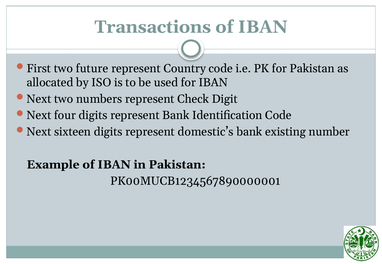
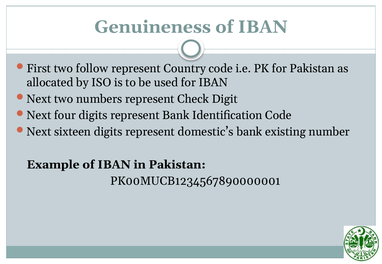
Transactions: Transactions -> Genuineness (153, 27)
future: future -> follow (92, 69)
